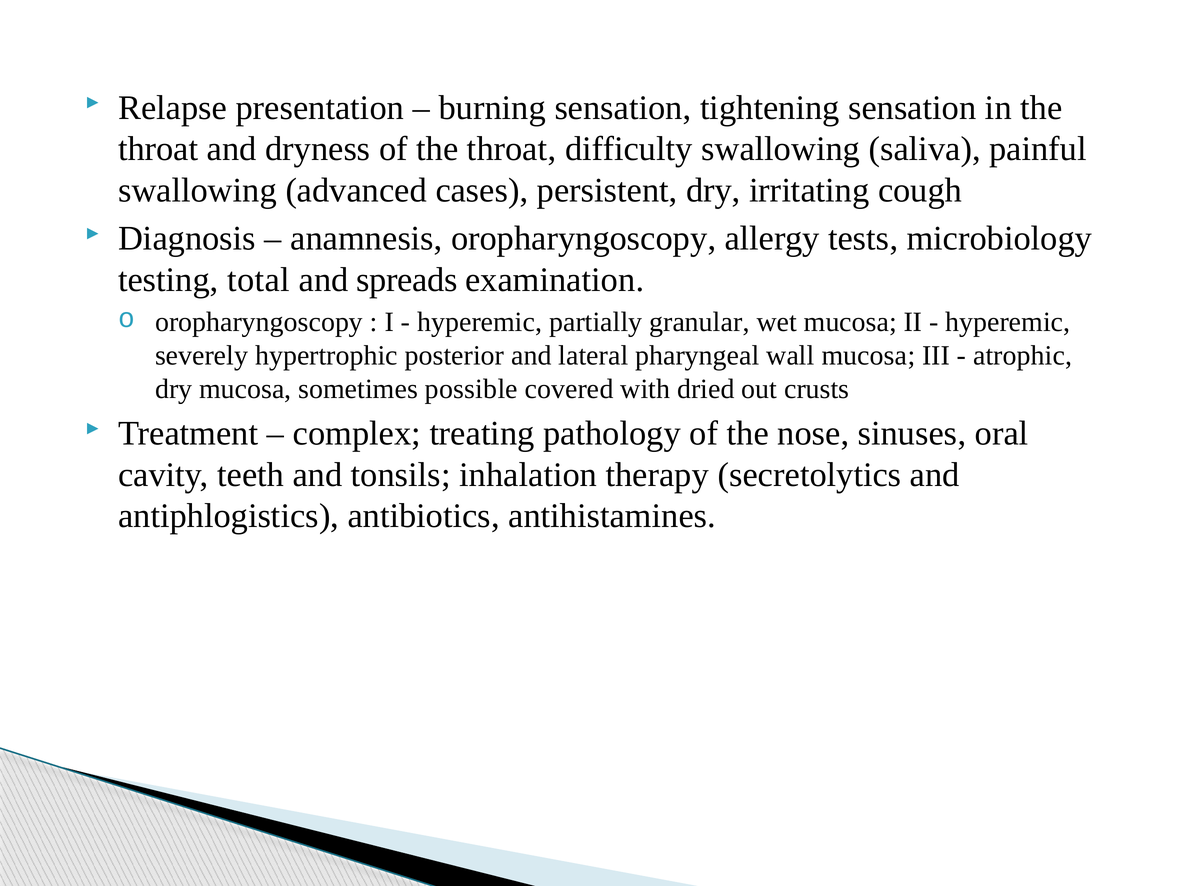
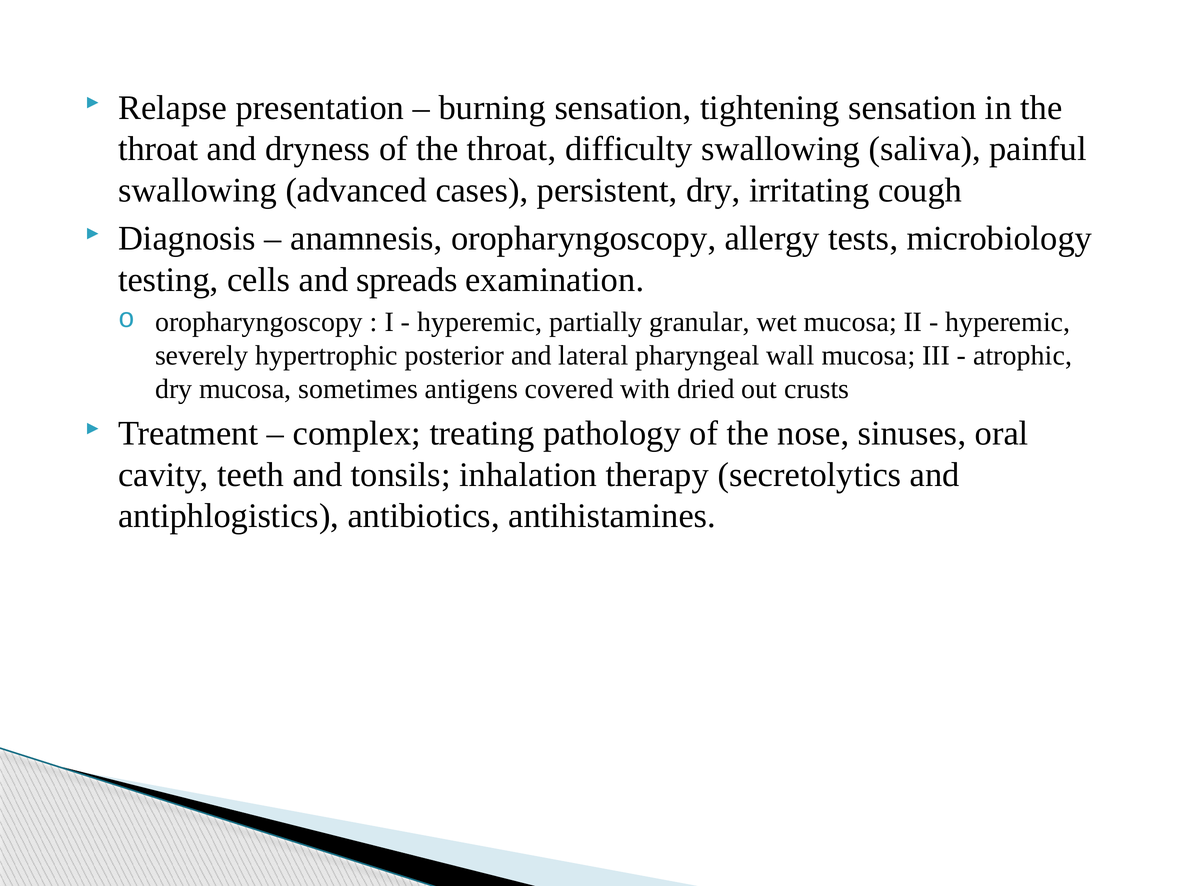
total: total -> cells (259, 280)
possible: possible -> antigens (471, 389)
